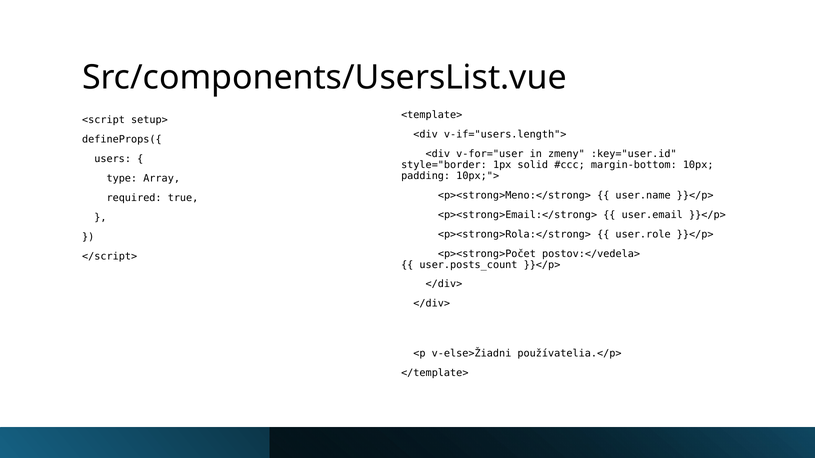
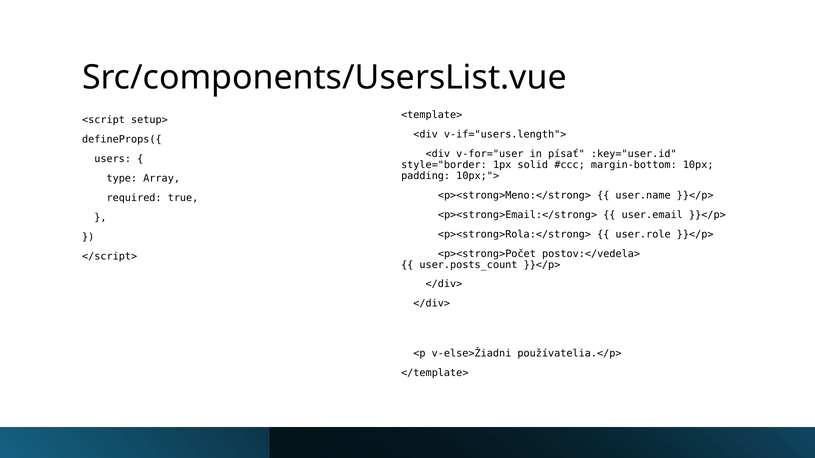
zmeny: zmeny -> písať (566, 154)
